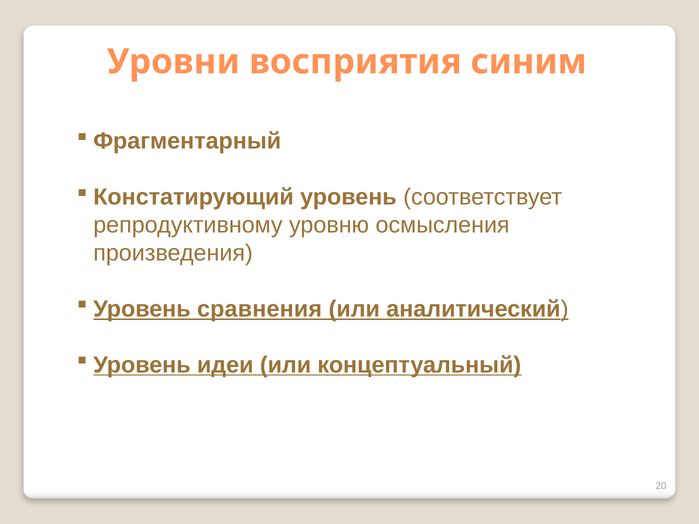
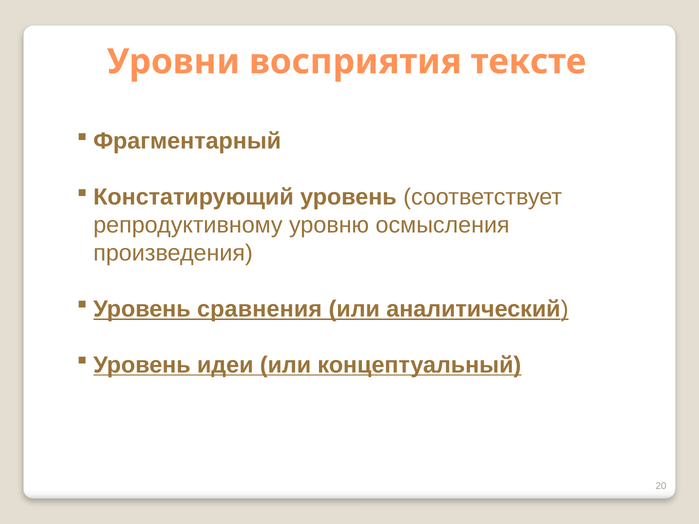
синим: синим -> тексте (529, 62)
